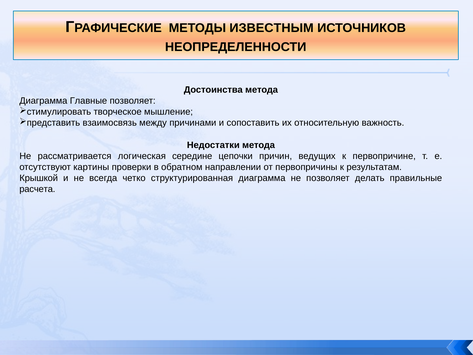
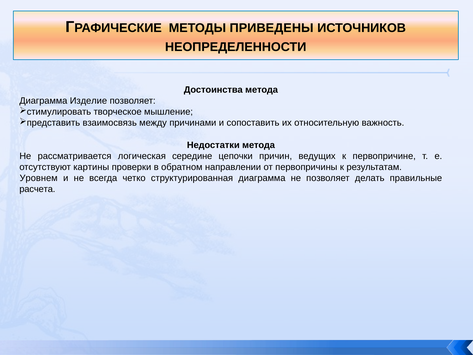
ИЗВЕСТНЫМ: ИЗВЕСТНЫМ -> ПРИВЕДЕНЫ (272, 28)
Главные: Главные -> Изделие (88, 101)
Крышкой: Крышкой -> Уровнем (39, 178)
